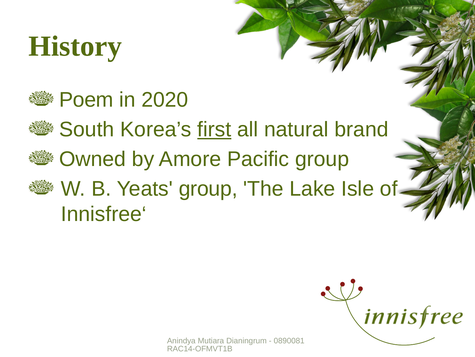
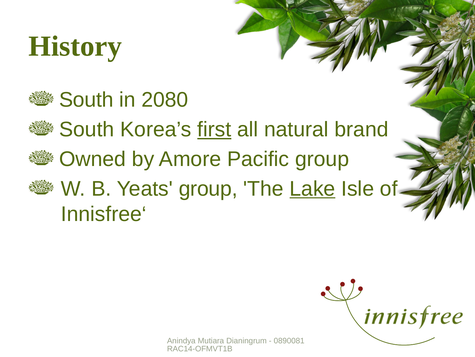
Poem: Poem -> South (86, 100)
2020: 2020 -> 2080 (165, 100)
Lake underline: none -> present (312, 188)
